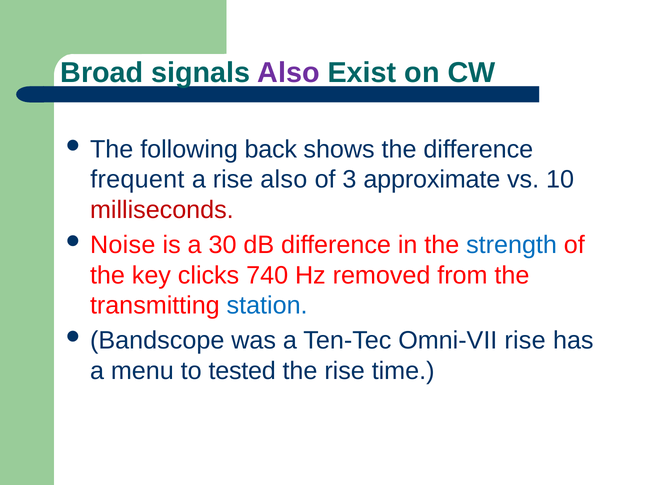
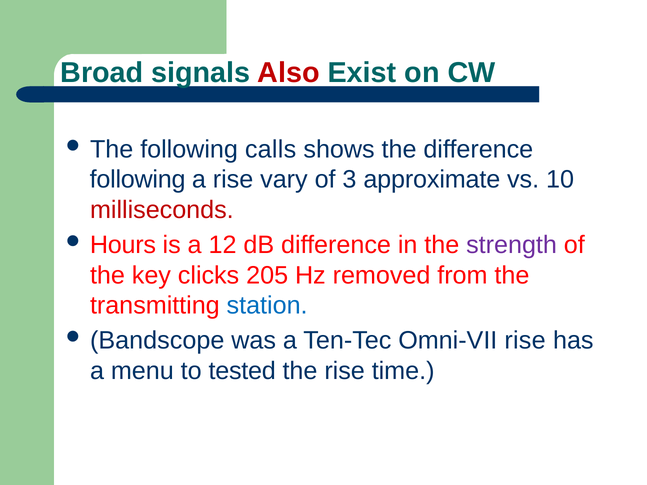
Also colour: purple -> red (289, 73)
back: back -> calls (271, 149)
frequent: frequent -> following (138, 180)
rise also: also -> vary (284, 180)
Noise: Noise -> Hours (123, 245)
30: 30 -> 12 (223, 245)
strength colour: blue -> purple (512, 245)
740: 740 -> 205 (267, 275)
